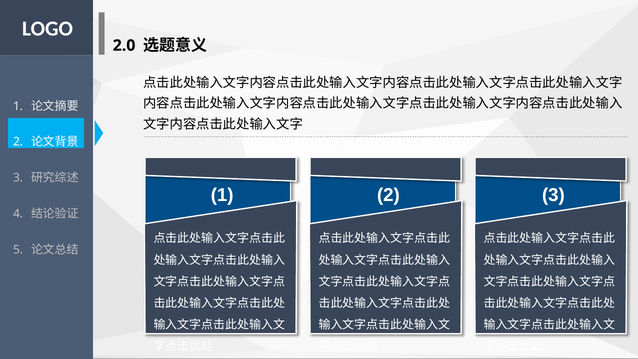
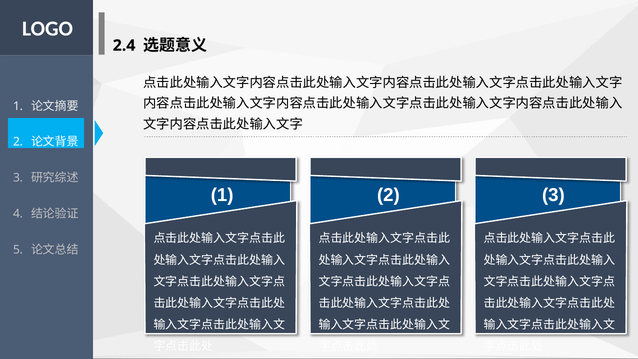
2.0: 2.0 -> 2.4 (124, 45)
